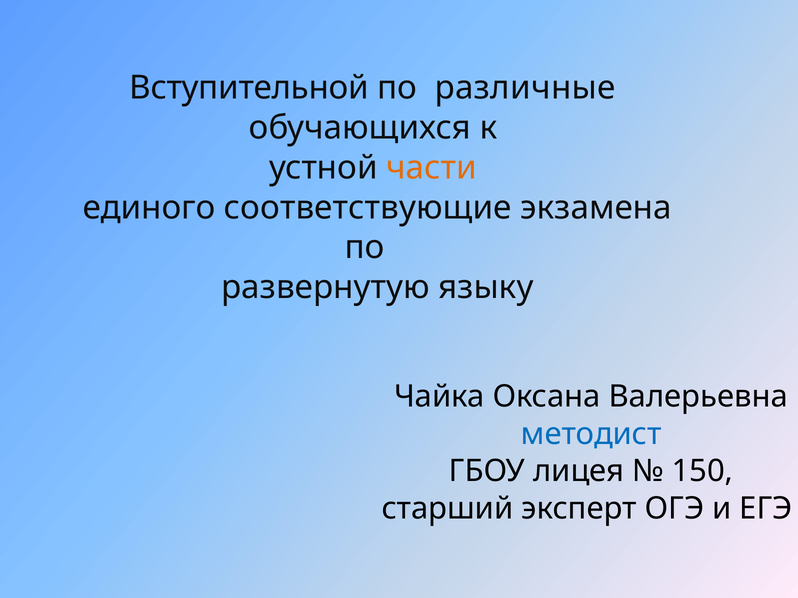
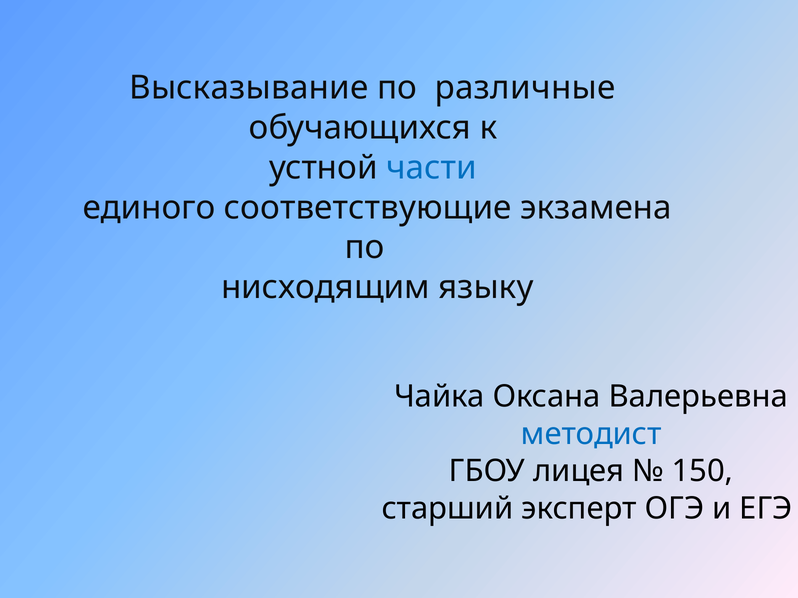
Вступительной: Вступительной -> Высказывание (249, 88)
части colour: orange -> blue (432, 168)
развернутую: развернутую -> нисходящим (325, 288)
